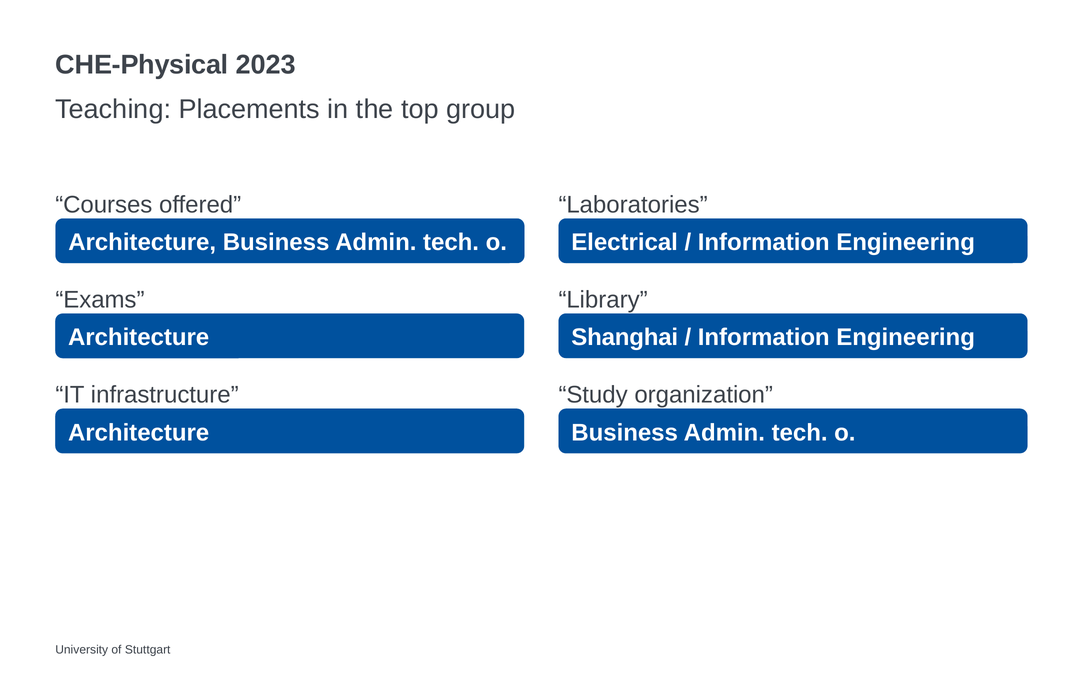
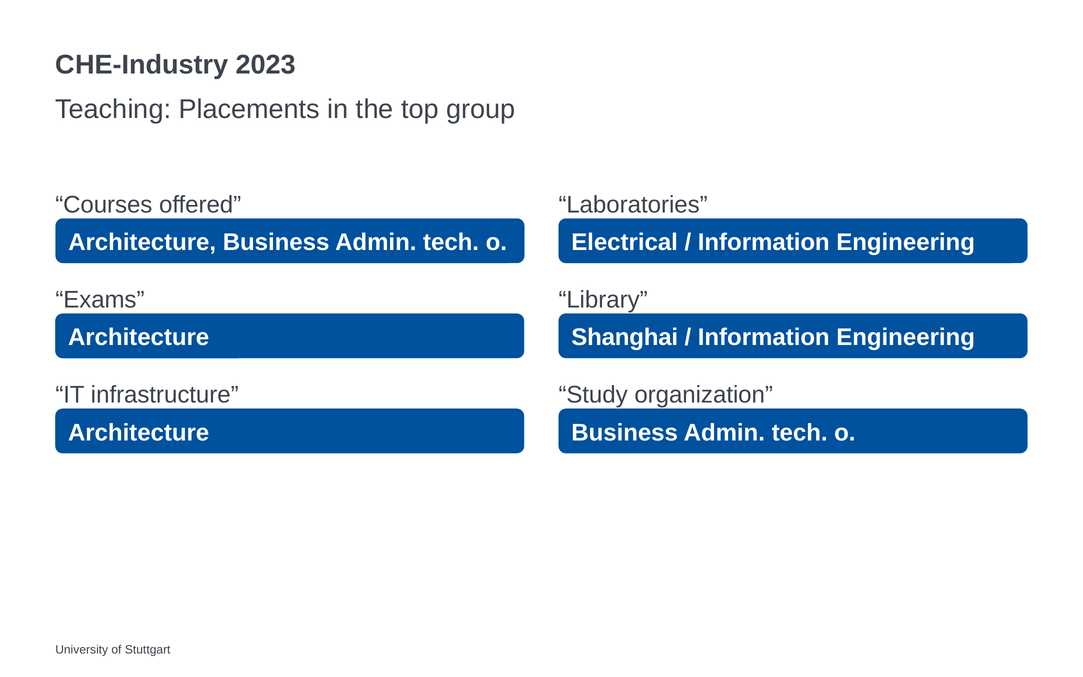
CHE-Physical: CHE-Physical -> CHE-Industry (142, 65)
